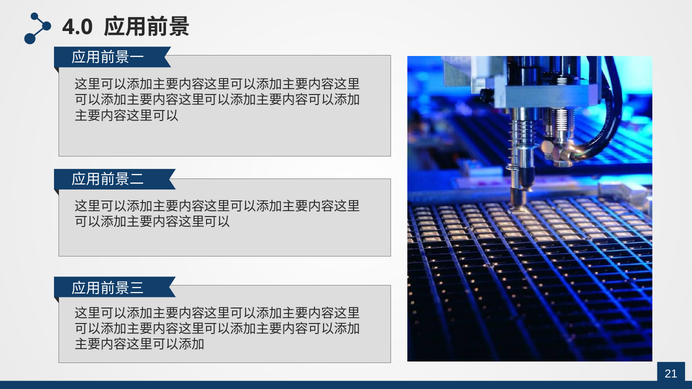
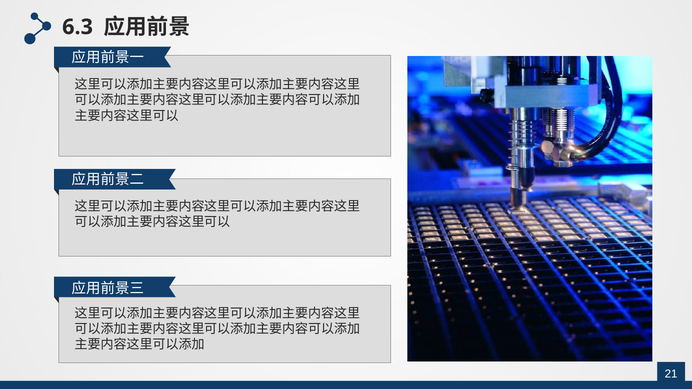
4.0: 4.0 -> 6.3 (78, 27)
